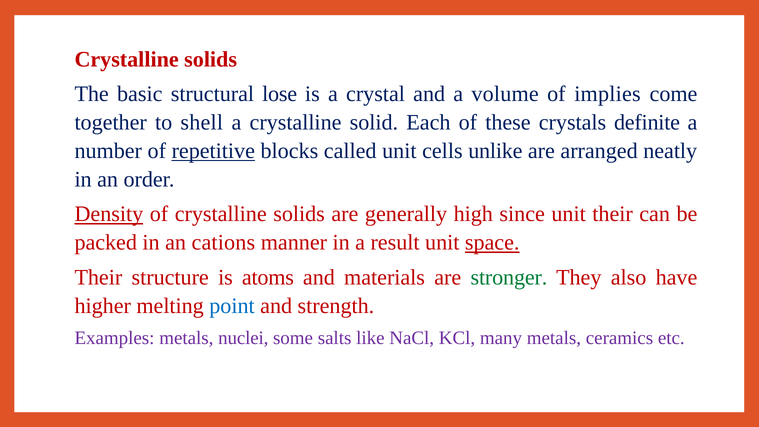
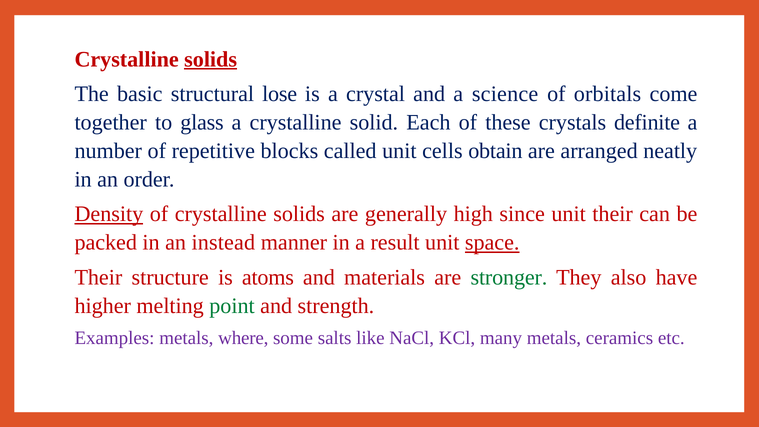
solids underline: none -> present (211, 59)
volume: volume -> science (505, 94)
implies: implies -> orbitals (608, 94)
shell: shell -> glass (202, 122)
repetitive underline: present -> none (213, 151)
unlike: unlike -> obtain (495, 151)
cations: cations -> instead (223, 243)
point colour: blue -> green (232, 306)
nuclei: nuclei -> where (243, 338)
